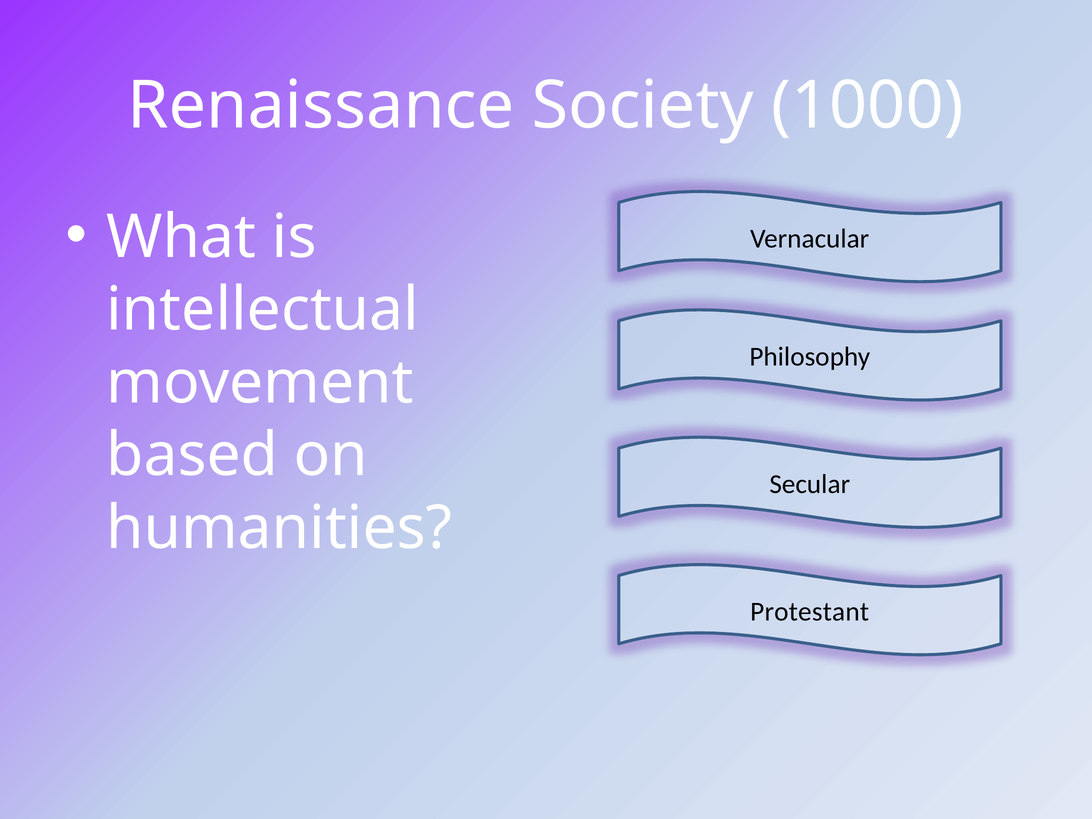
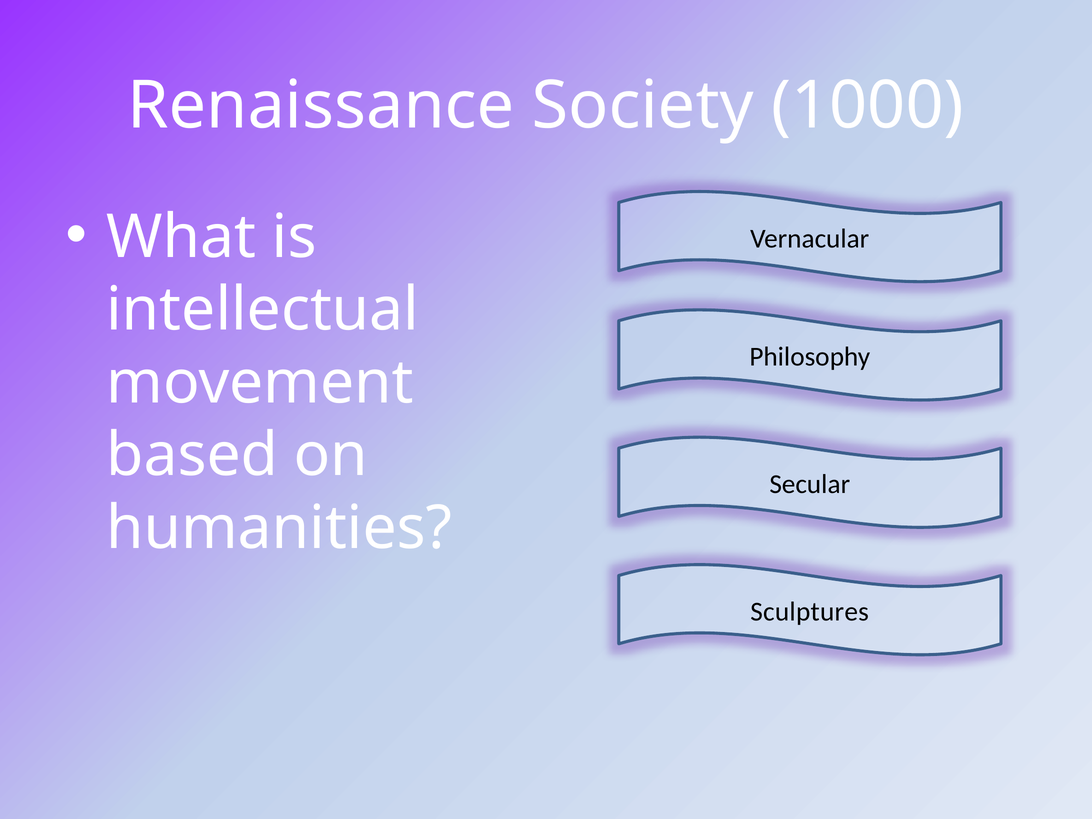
Protestant: Protestant -> Sculptures (810, 612)
